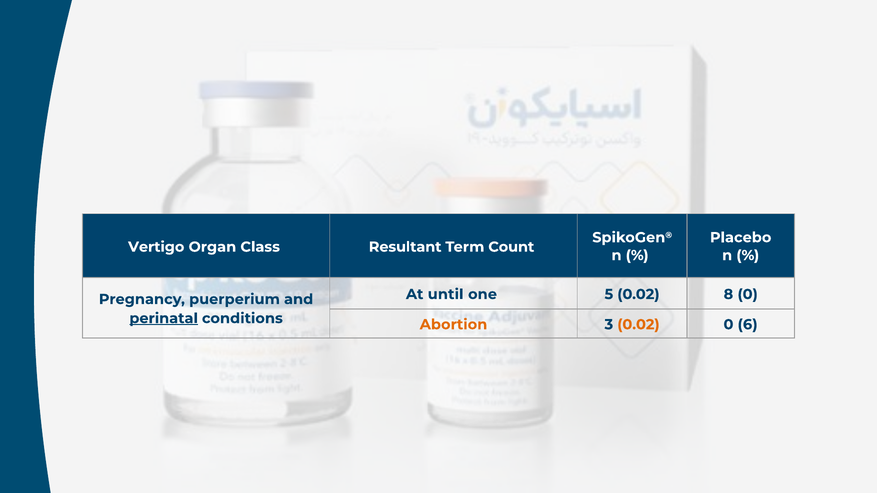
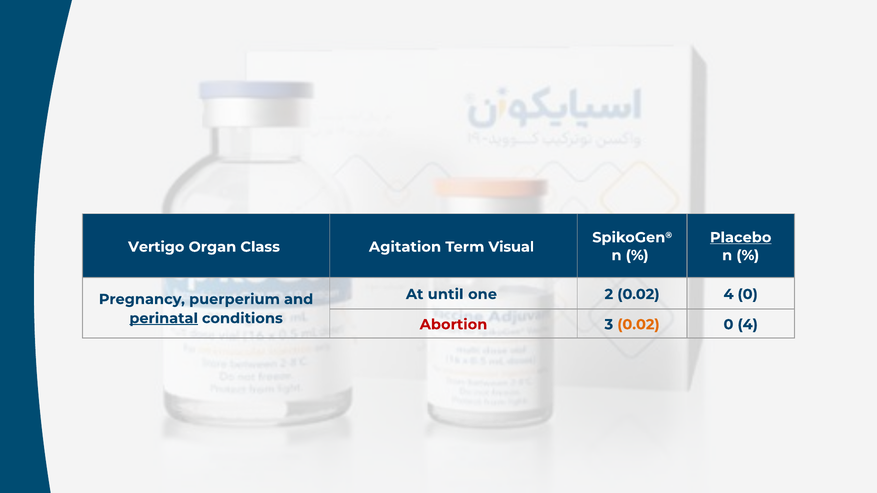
Placebo underline: none -> present (741, 238)
Resultant: Resultant -> Agitation (405, 247)
Count: Count -> Visual (511, 247)
5: 5 -> 2 (609, 294)
0.02 8: 8 -> 4 (729, 294)
Abortion colour: orange -> red (454, 325)
0 6: 6 -> 4 (748, 325)
